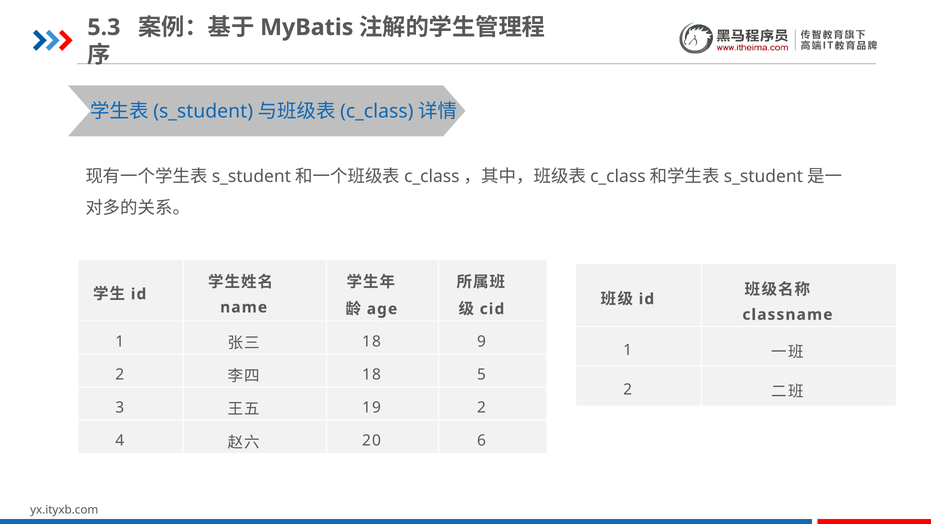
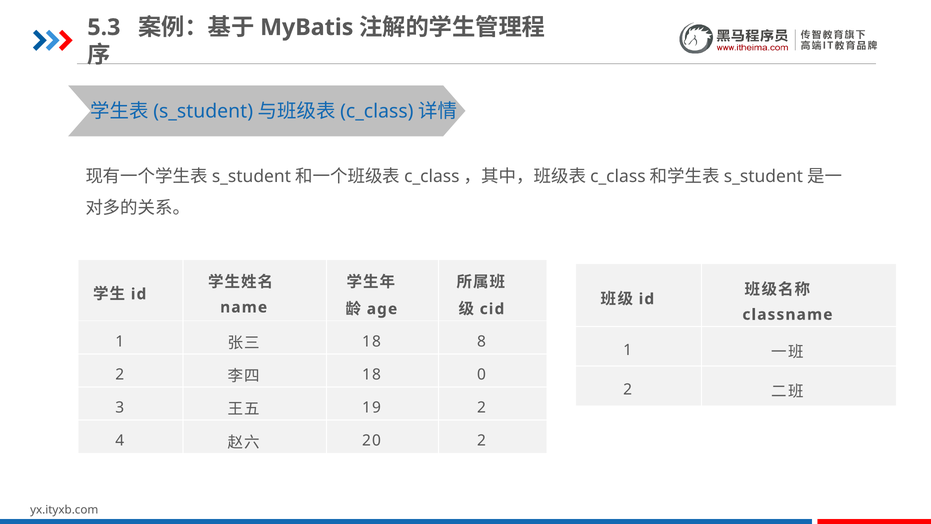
9: 9 -> 8 (481, 341)
5: 5 -> 0 (481, 374)
20 6: 6 -> 2 (481, 441)
